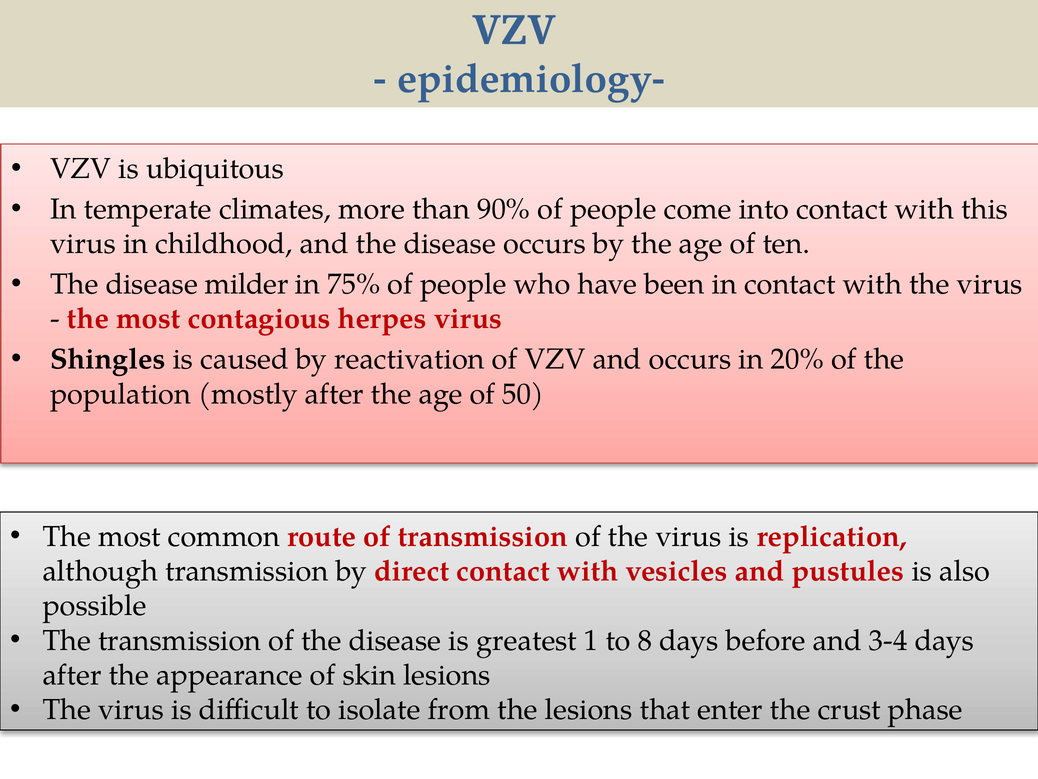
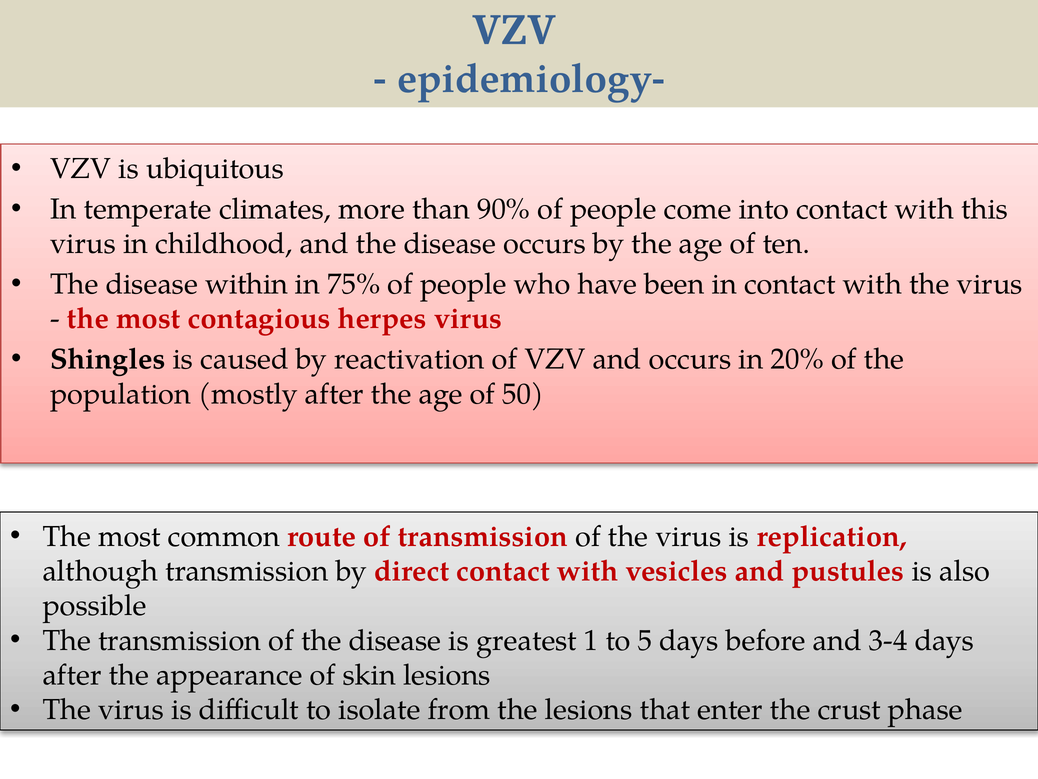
milder: milder -> within (247, 284)
8: 8 -> 5 (645, 640)
